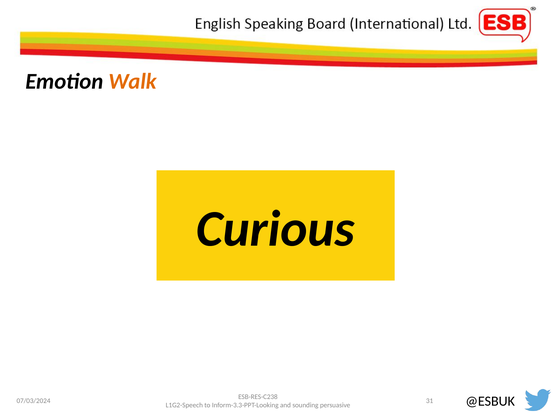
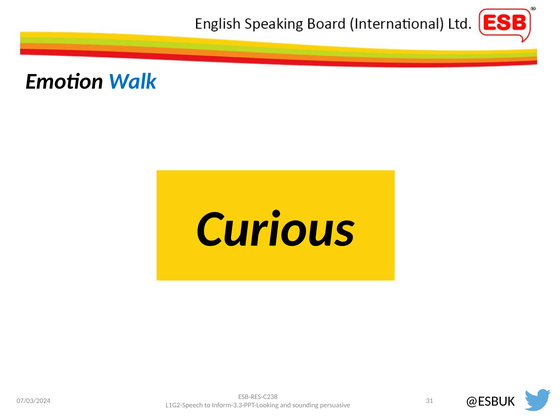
Walk colour: orange -> blue (132, 81)
